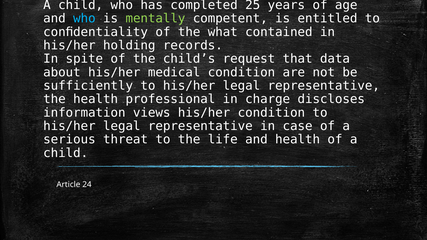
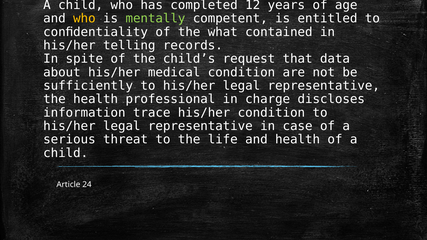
25: 25 -> 12 (253, 5)
who colour: light blue -> yellow (84, 19)
holding: holding -> telling (129, 45)
views: views -> trace (152, 113)
